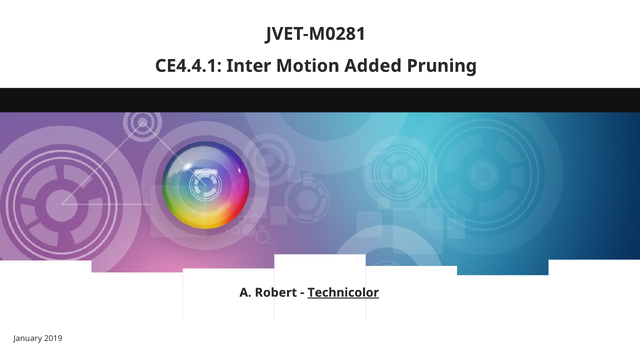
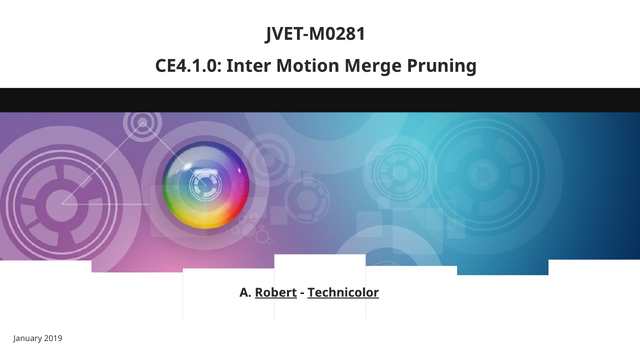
CE4.4.1: CE4.4.1 -> CE4.1.0 (188, 66)
Added: Added -> Merge (373, 66)
Robert underline: none -> present (276, 293)
